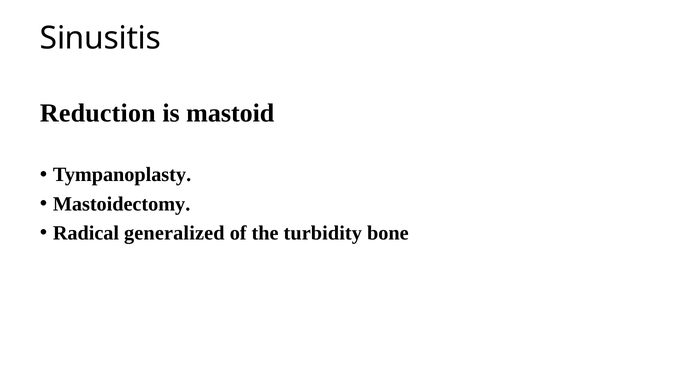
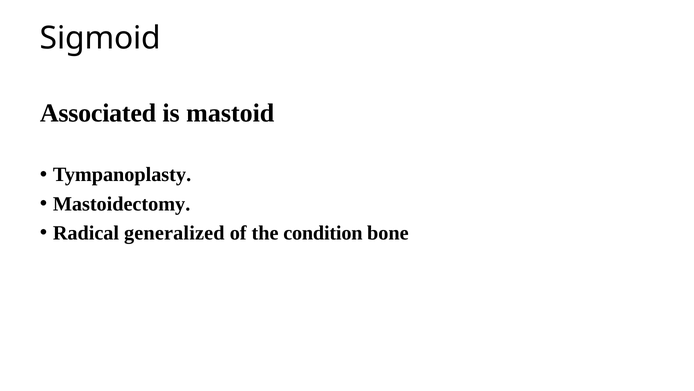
Sinusitis: Sinusitis -> Sigmoid (100, 38)
Reduction: Reduction -> Associated (98, 113)
turbidity: turbidity -> condition (323, 233)
